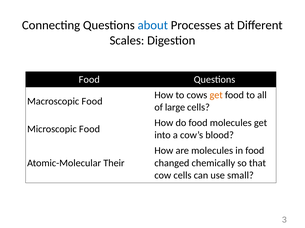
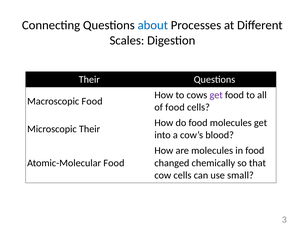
Food: Food -> Their (89, 80)
get colour: orange -> purple (216, 95)
of large: large -> food (175, 108)
Microscopic Food: Food -> Their (90, 129)
Atomic-Molecular Their: Their -> Food (114, 163)
